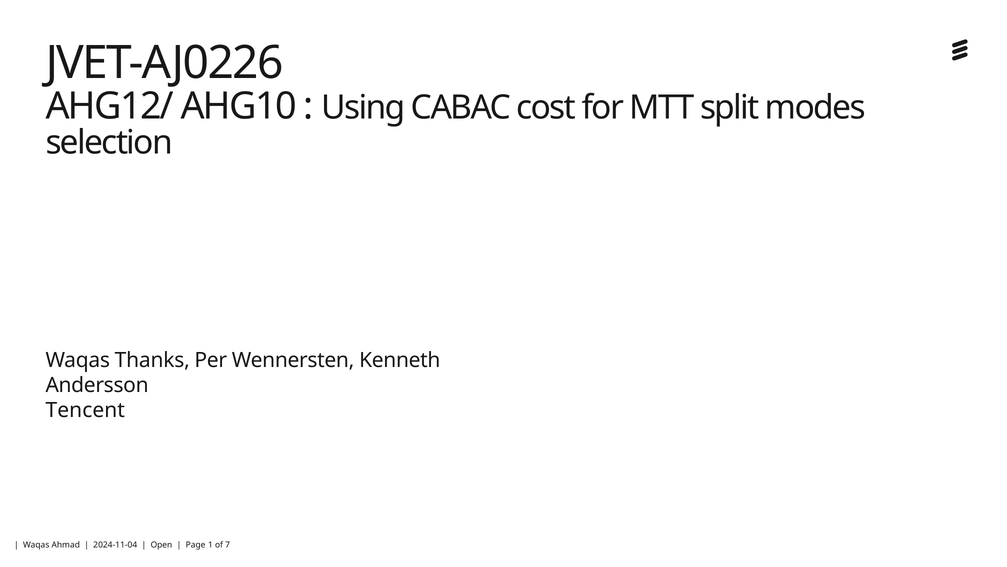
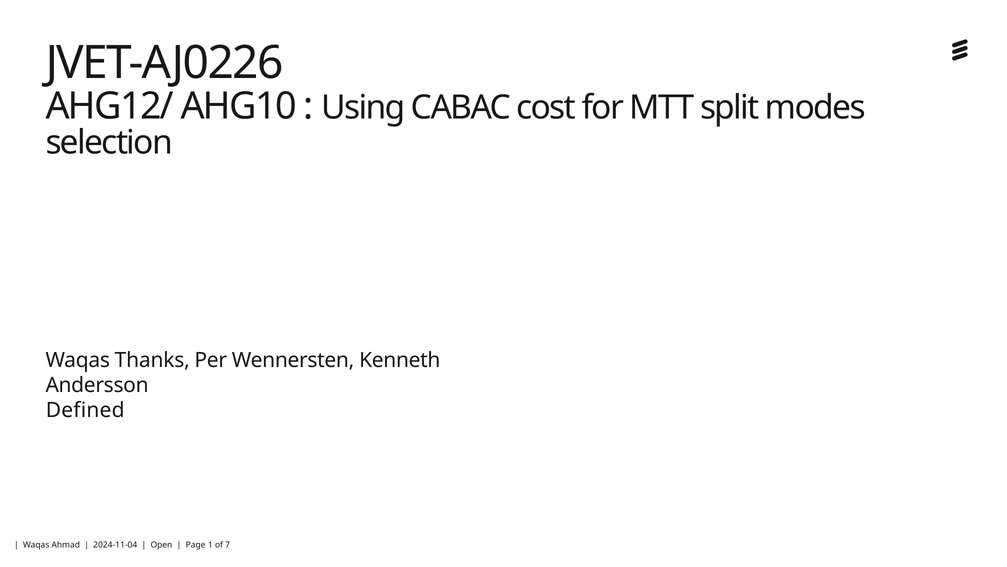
Tencent: Tencent -> Defined (85, 410)
